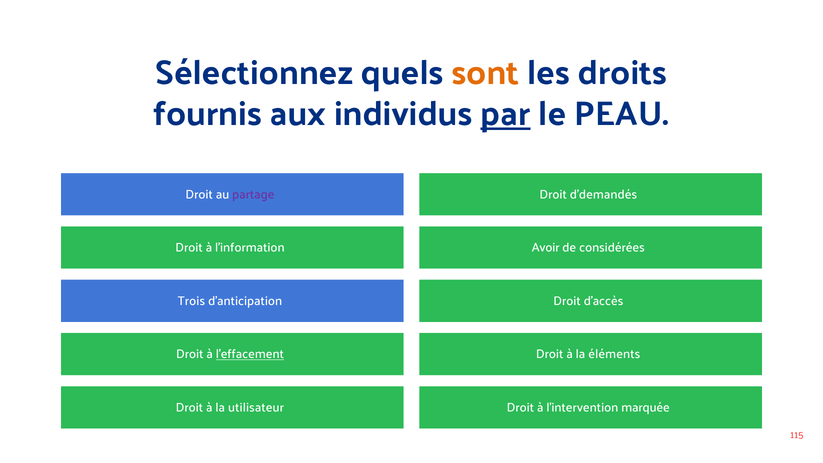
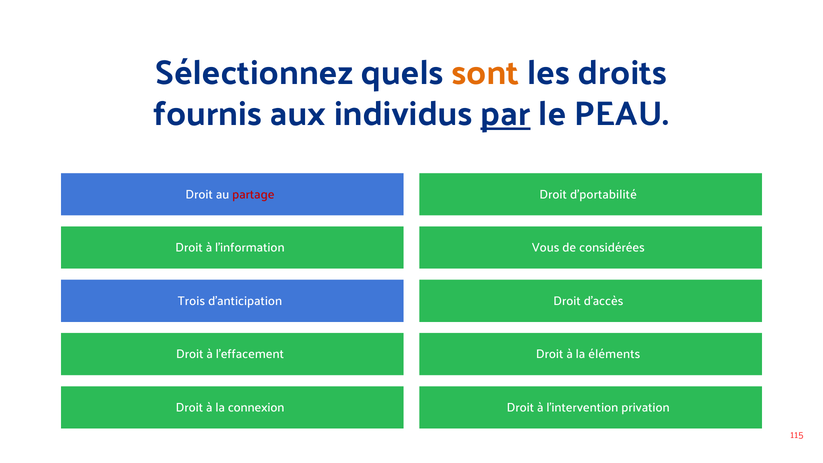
partage colour: purple -> red (253, 194)
d'demandés: d'demandés -> d'portabilité (603, 194)
Avoir: Avoir -> Vous (546, 248)
l'effacement underline: present -> none (250, 354)
utilisateur: utilisateur -> connexion (256, 407)
marquée: marquée -> privation (646, 407)
